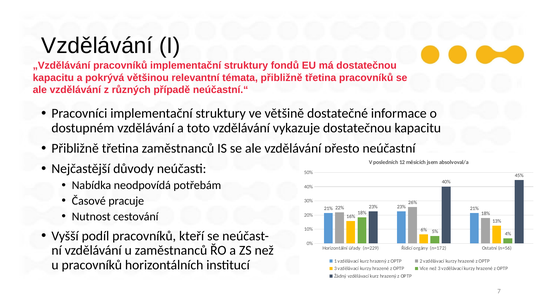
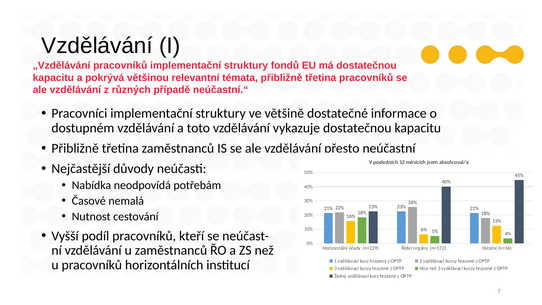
pracuje: pracuje -> nemalá (126, 201)
